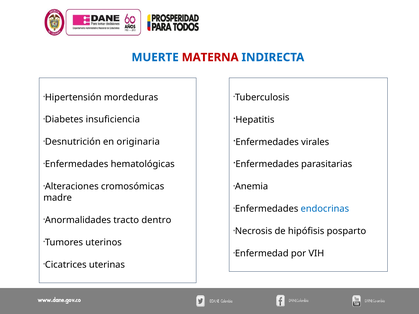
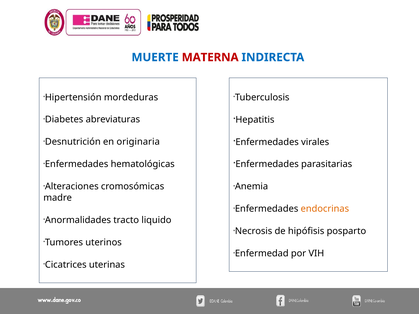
insuficiencia: insuficiencia -> abreviaturas (113, 120)
endocrinas colour: blue -> orange (325, 209)
dentro: dentro -> liquido (156, 220)
